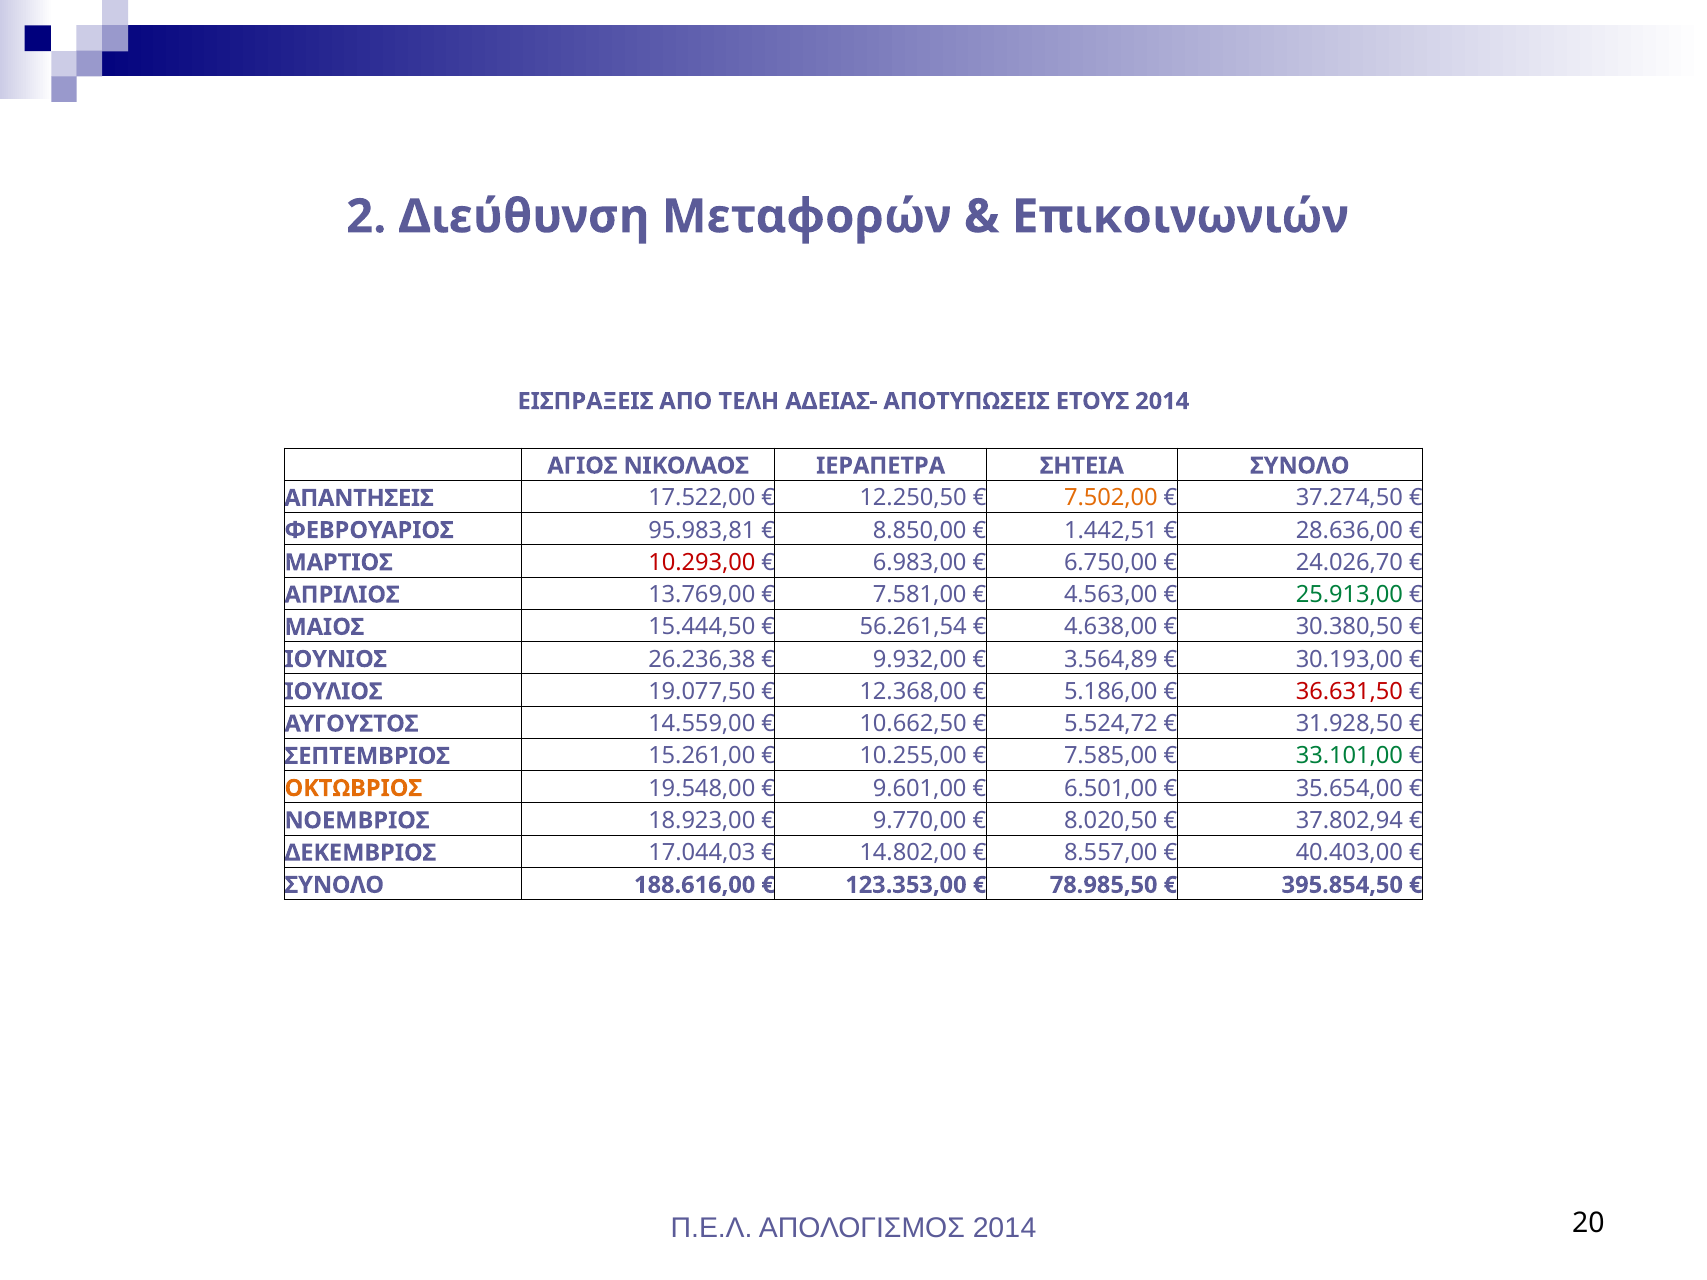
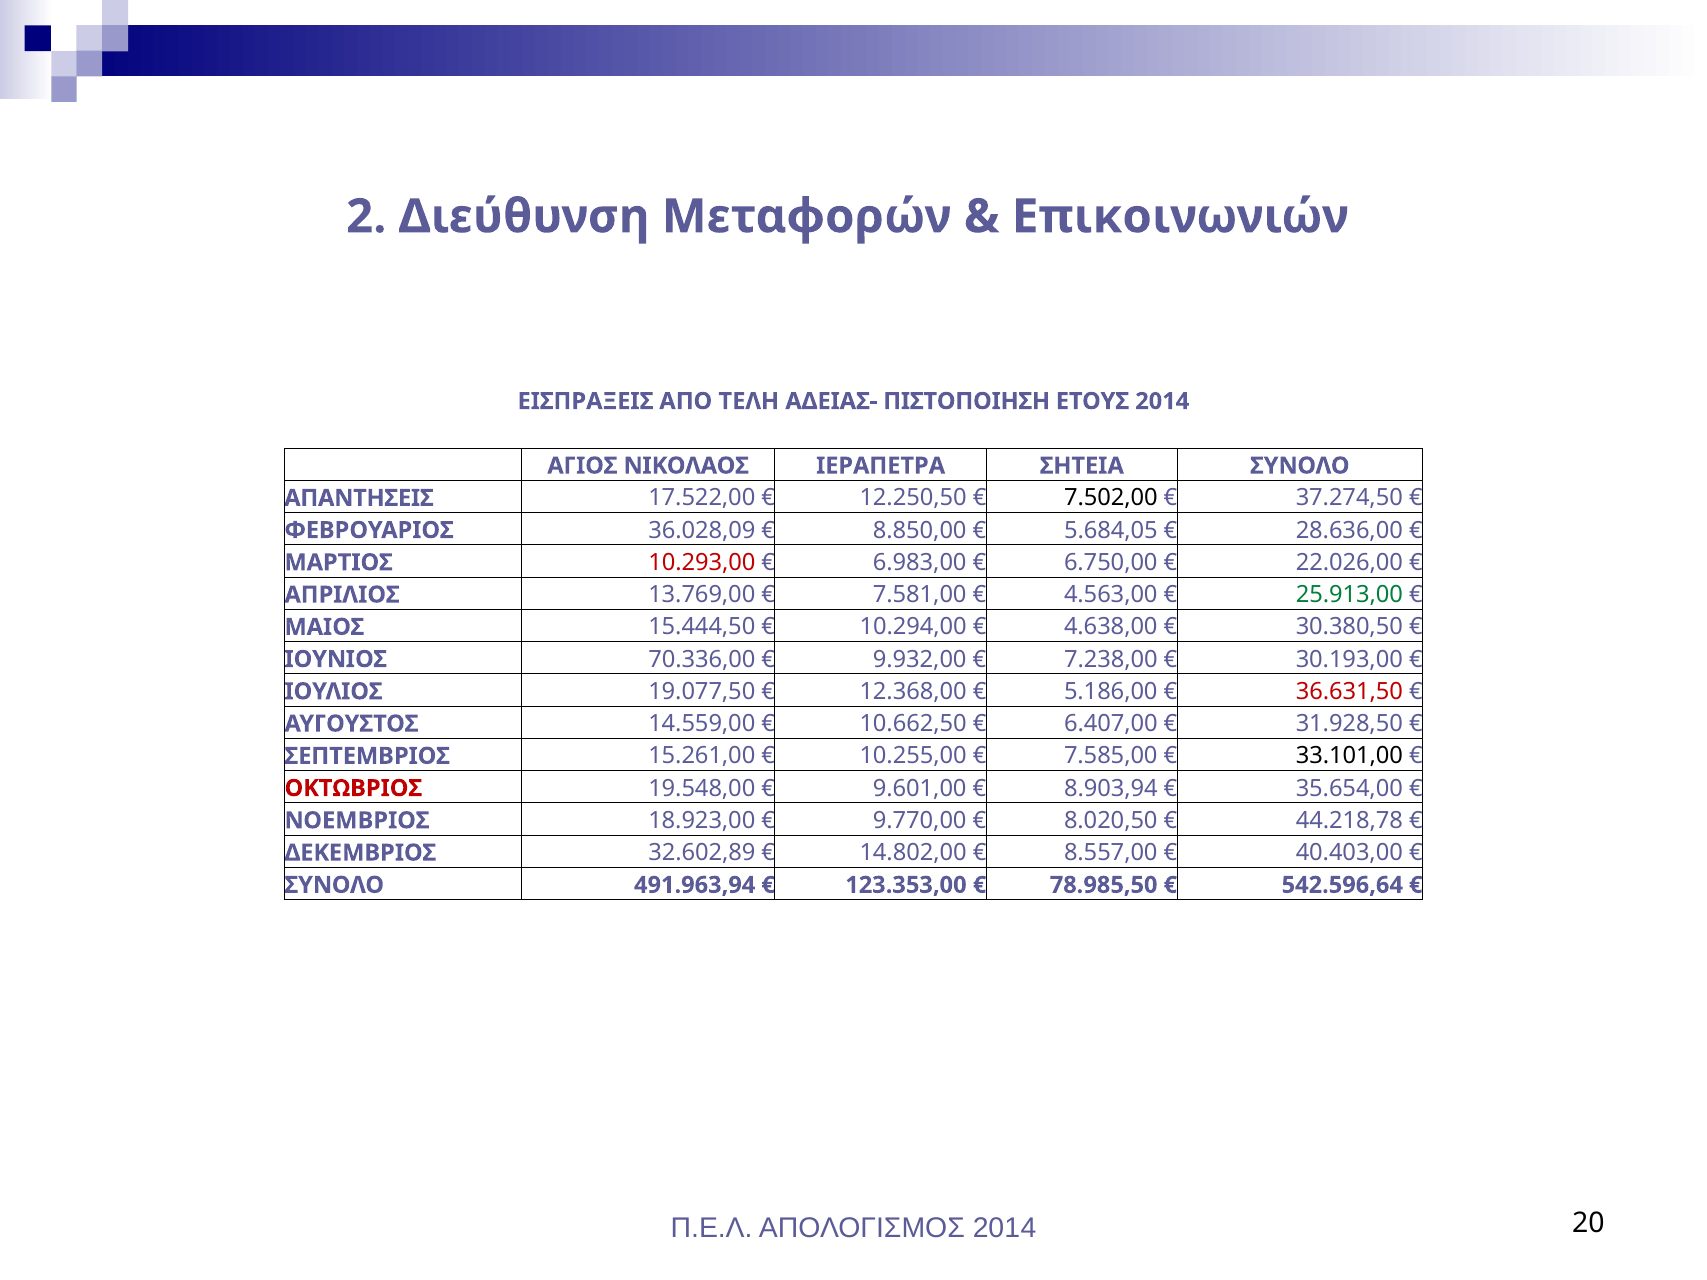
ΑΠΟΤΥΠΩΣΕΙΣ: ΑΠΟΤΥΠΩΣΕΙΣ -> ΠΙΣΤΟΠΟΙΗΣΗ (967, 401)
7.502,00 colour: orange -> black (1111, 498)
95.983,81: 95.983,81 -> 36.028,09 (702, 530)
1.442,51: 1.442,51 -> 5.684,05 (1111, 530)
24.026,70: 24.026,70 -> 22.026,00 (1349, 563)
56.261,54: 56.261,54 -> 10.294,00 (913, 627)
26.236,38: 26.236,38 -> 70.336,00 (702, 659)
3.564,89: 3.564,89 -> 7.238,00 (1111, 659)
5.524,72: 5.524,72 -> 6.407,00 (1111, 724)
33.101,00 colour: green -> black (1349, 756)
ΟΚΤΩΒΡΙΟΣ colour: orange -> red (353, 788)
6.501,00: 6.501,00 -> 8.903,94 (1111, 788)
37.802,94: 37.802,94 -> 44.218,78 (1349, 821)
17.044,03: 17.044,03 -> 32.602,89 (702, 853)
188.616,00: 188.616,00 -> 491.963,94 (695, 885)
395.854,50: 395.854,50 -> 542.596,64 (1342, 885)
